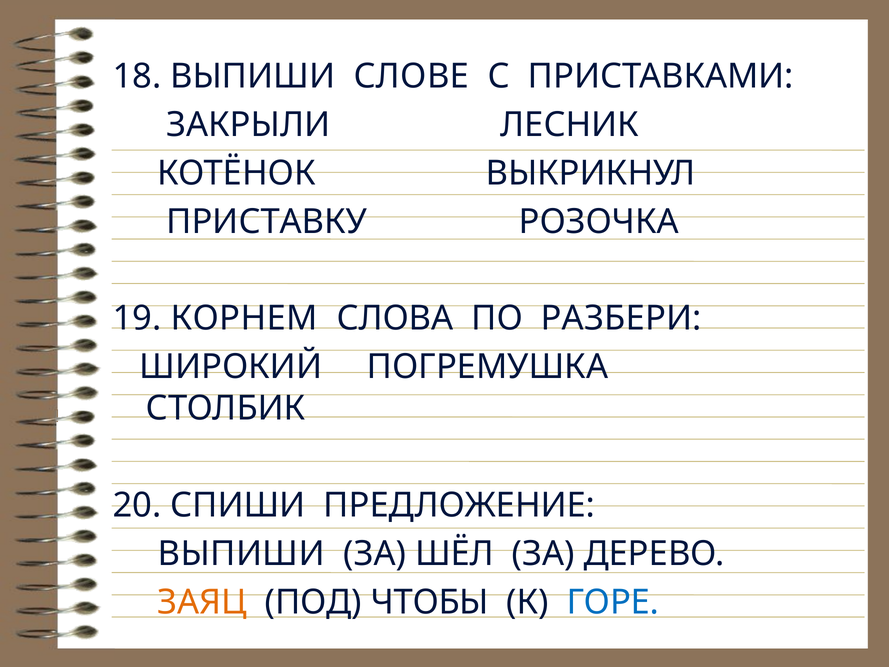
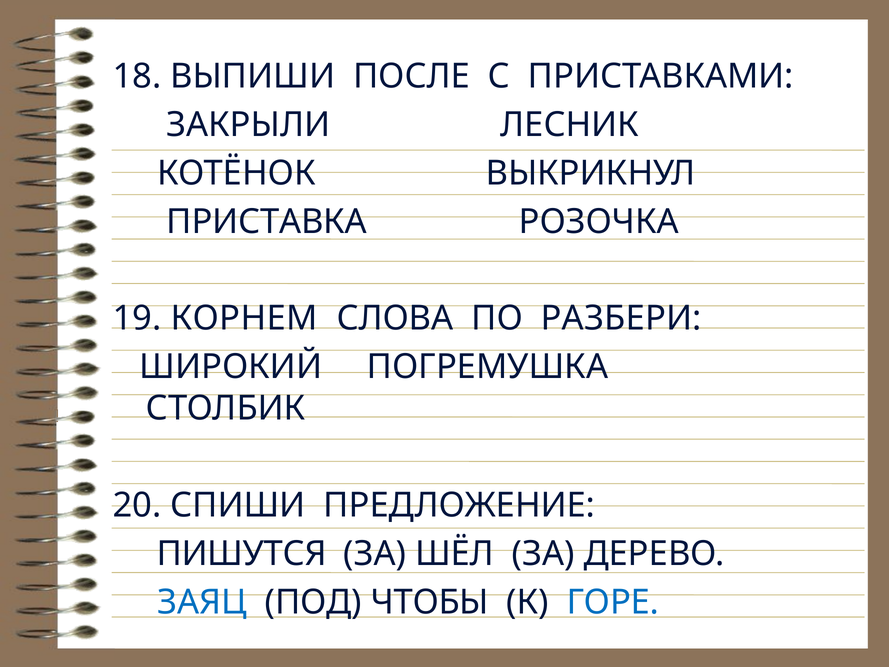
СЛОВЕ: СЛОВЕ -> ПОСЛЕ (412, 76)
ПРИСТАВКУ: ПРИСТАВКУ -> ПРИСТАВКА (267, 222)
ВЫПИШИ: ВЫПИШИ -> ПИШУТСЯ (242, 554)
ЗАЯЦ colour: orange -> blue (202, 602)
